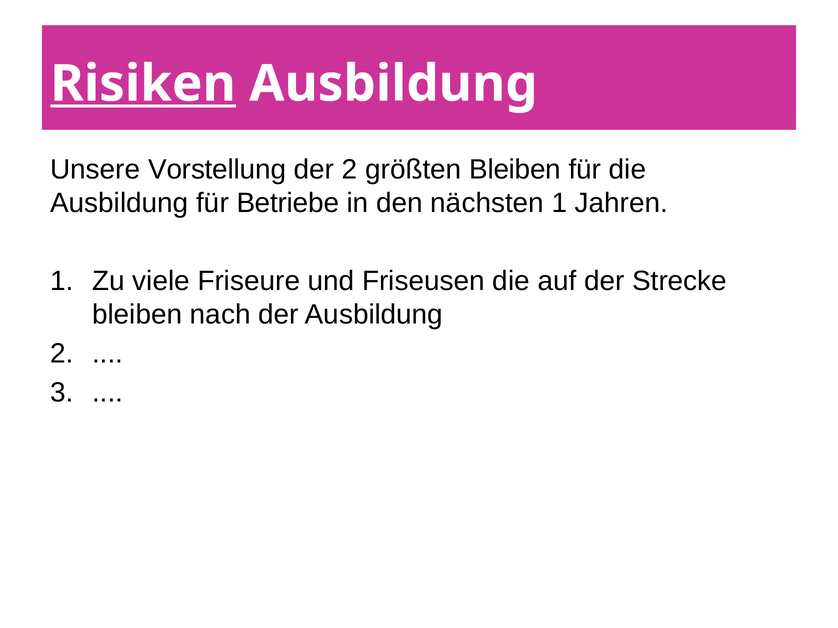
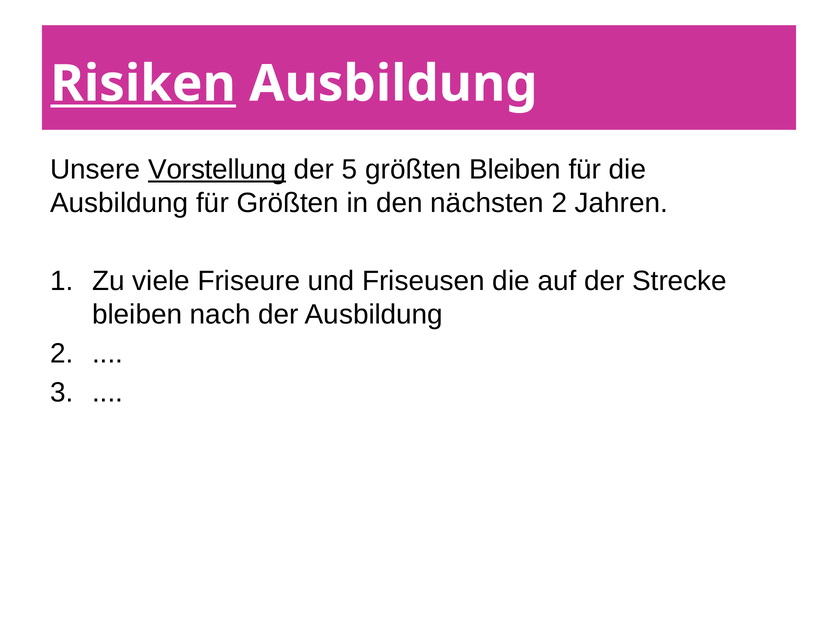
Vorstellung underline: none -> present (217, 170)
der 2: 2 -> 5 (350, 170)
für Betriebe: Betriebe -> Größten (288, 203)
nächsten 1: 1 -> 2 (559, 203)
